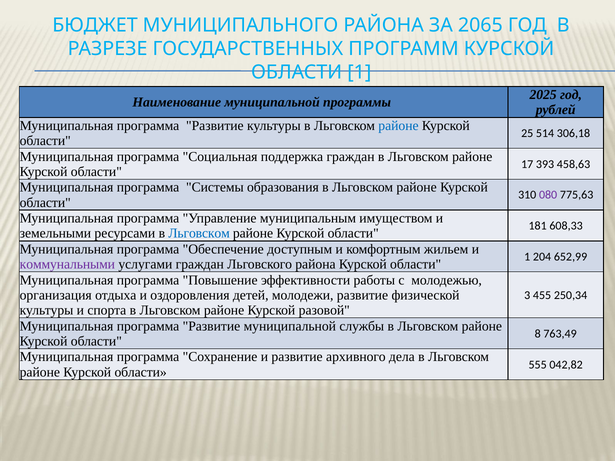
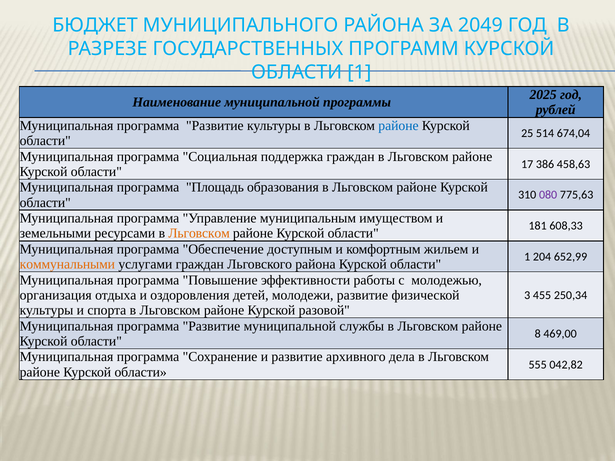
2065: 2065 -> 2049 (480, 25)
306,18: 306,18 -> 674,04 (574, 133)
393: 393 -> 386 (545, 164)
Системы: Системы -> Площадь (215, 188)
Льговском colour: blue -> orange (199, 234)
коммунальными colour: purple -> orange (67, 264)
763,49: 763,49 -> 469,00 (560, 334)
